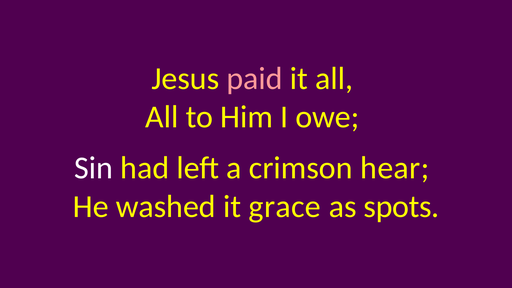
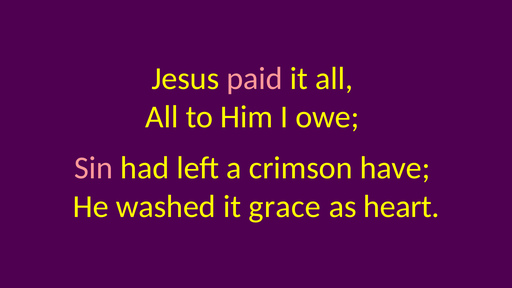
Sin colour: white -> pink (94, 168)
hear: hear -> have (395, 168)
spots: spots -> heart (401, 207)
